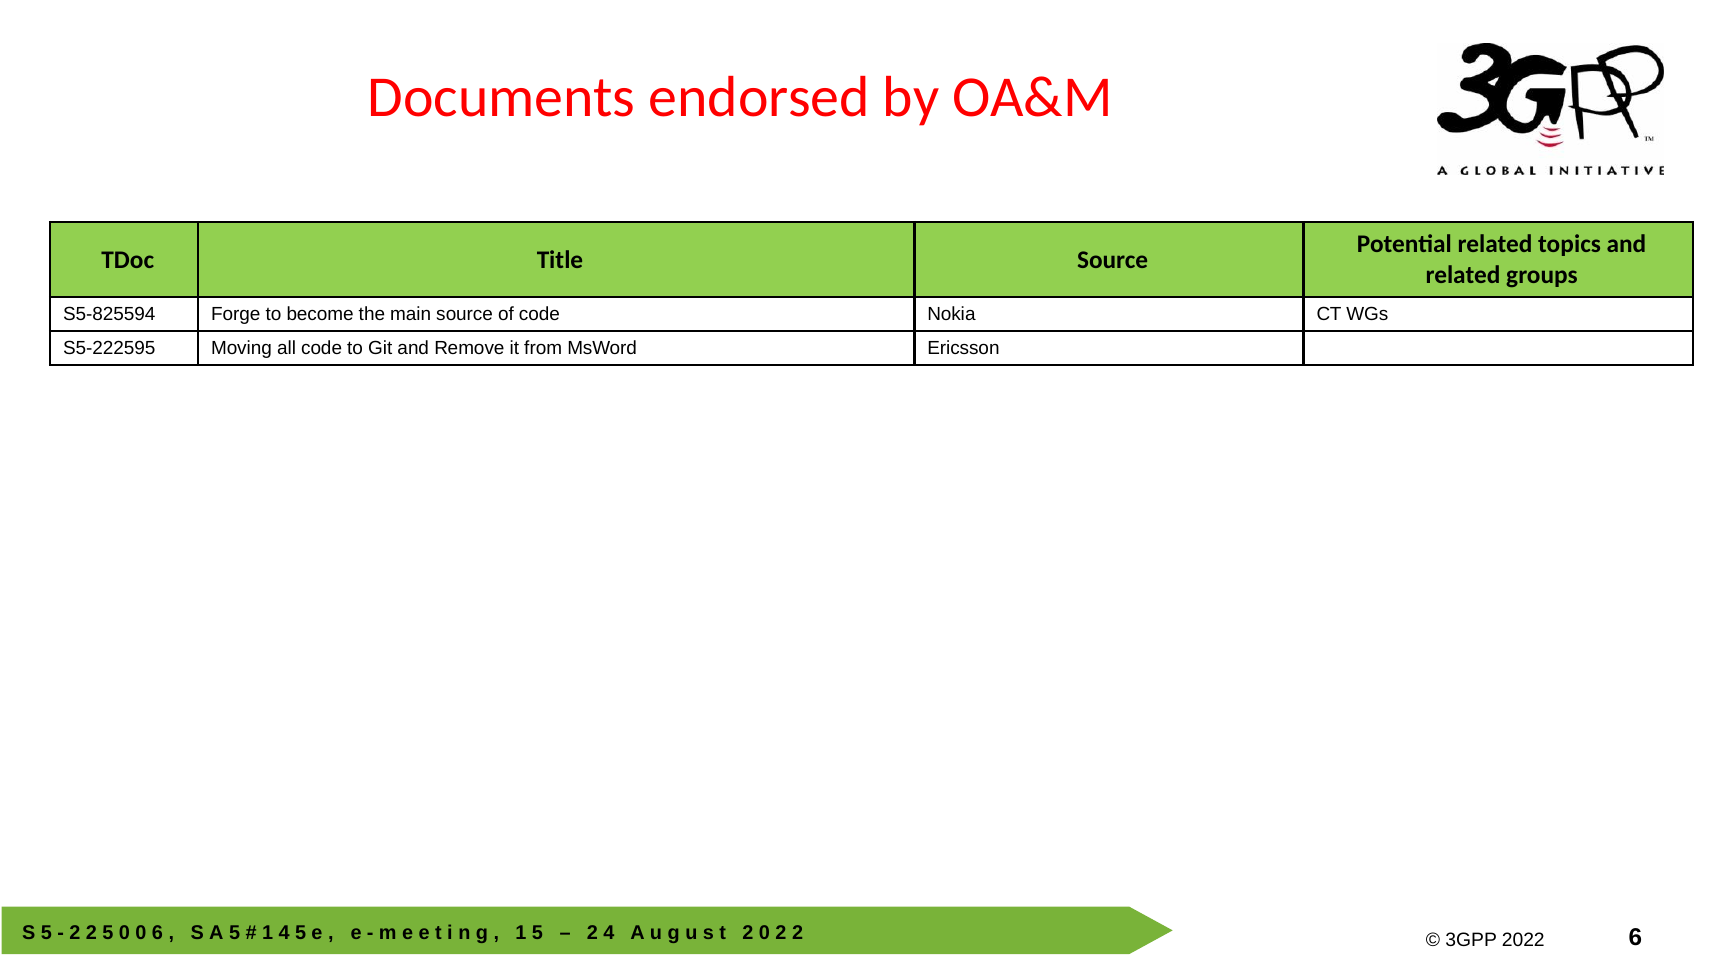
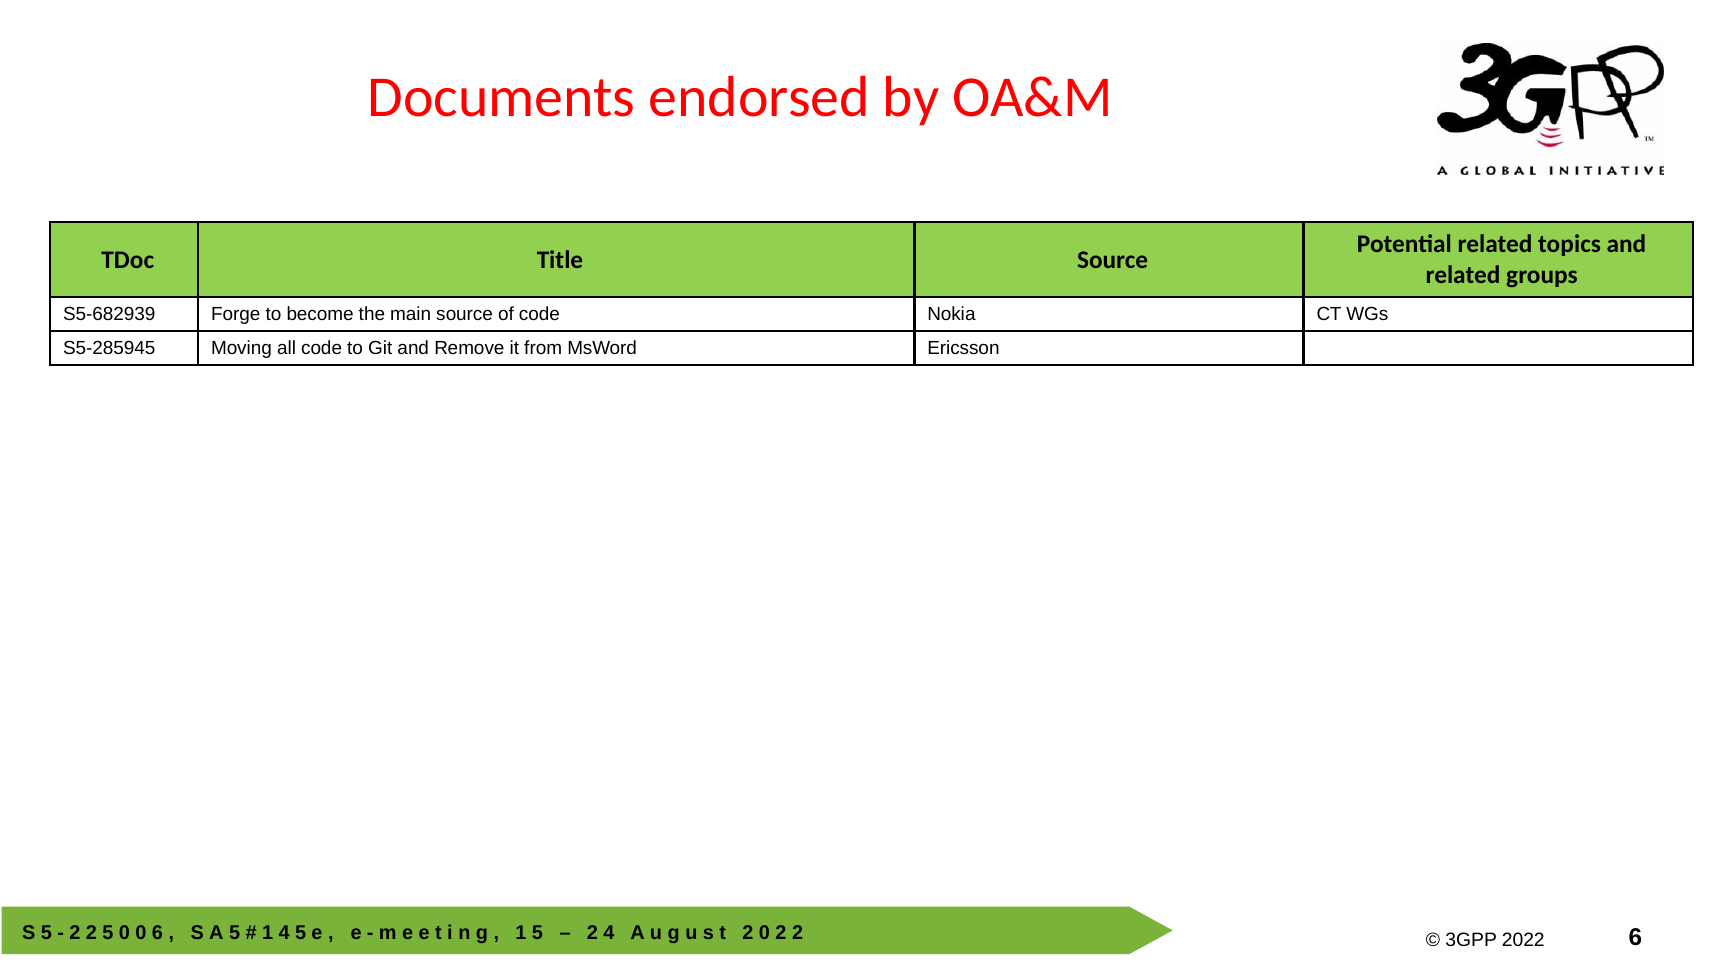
S5-825594: S5-825594 -> S5-682939 (109, 314)
S5-222595: S5-222595 -> S5-285945 (109, 348)
